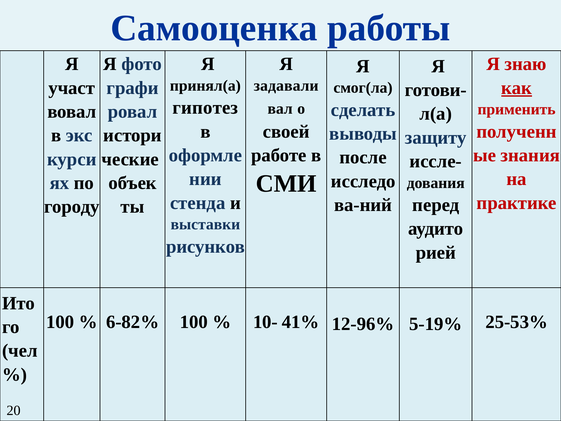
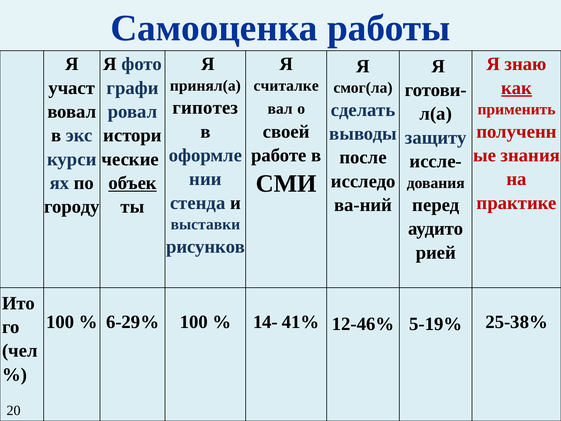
задавали: задавали -> считалке (286, 86)
объек underline: none -> present (133, 183)
6-82%: 6-82% -> 6-29% (133, 322)
10-: 10- -> 14- (265, 322)
12-96%: 12-96% -> 12-46% (363, 324)
25-53%: 25-53% -> 25-38% (517, 322)
